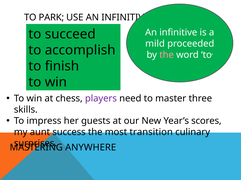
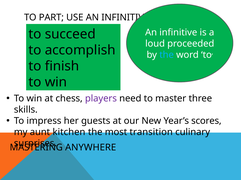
PARK: PARK -> PART (51, 18)
mild: mild -> loud (155, 44)
the colour: pink -> light blue (167, 55)
success: success -> kitchen (69, 133)
